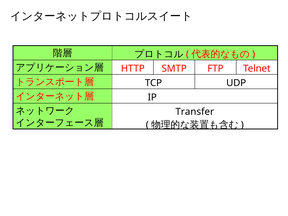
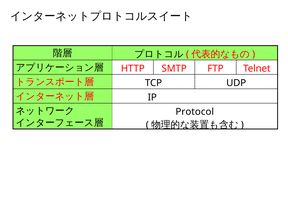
Transfer: Transfer -> Protocol (195, 112)
